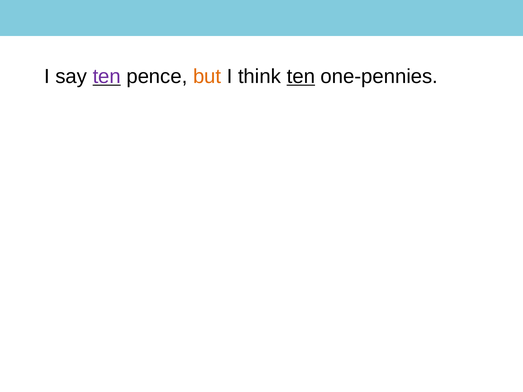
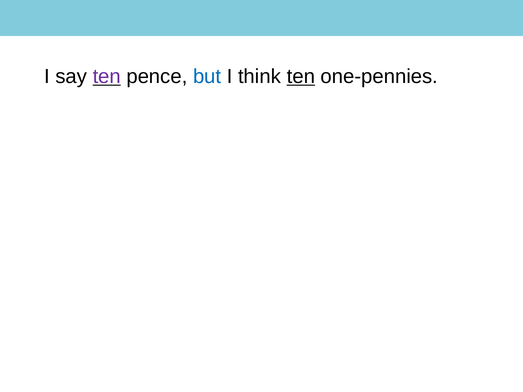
but colour: orange -> blue (207, 76)
